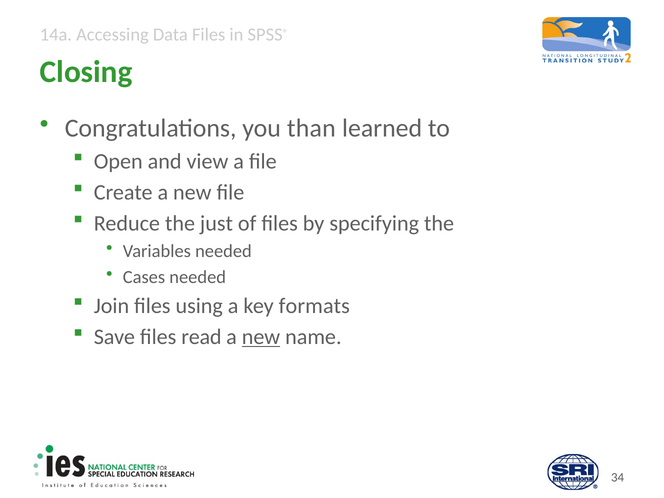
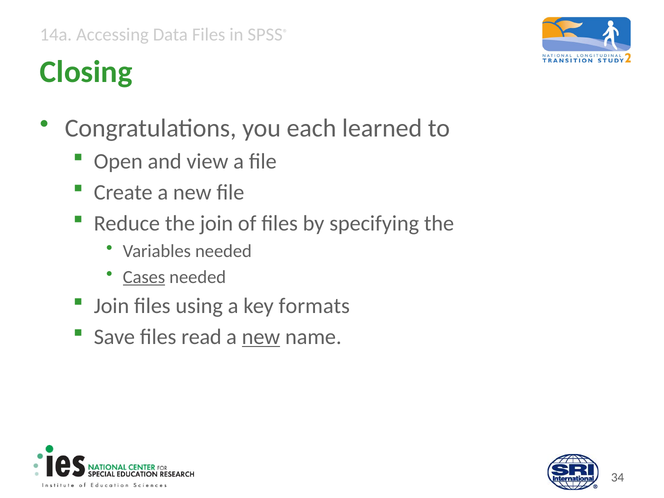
than: than -> each (311, 128)
the just: just -> join (217, 223)
Cases underline: none -> present (144, 277)
